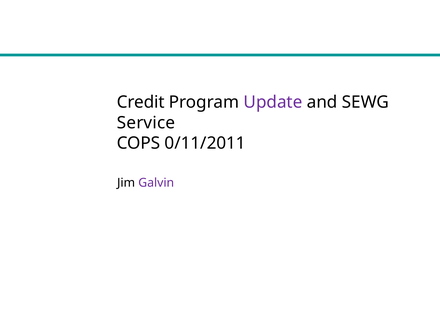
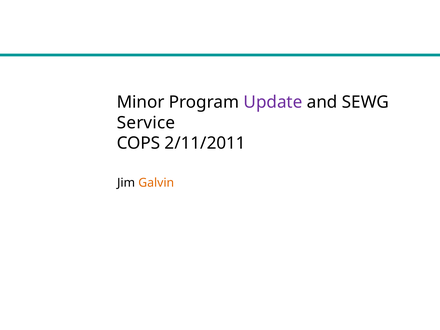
Credit: Credit -> Minor (141, 102)
0/11/2011: 0/11/2011 -> 2/11/2011 (205, 143)
Galvin colour: purple -> orange (156, 183)
